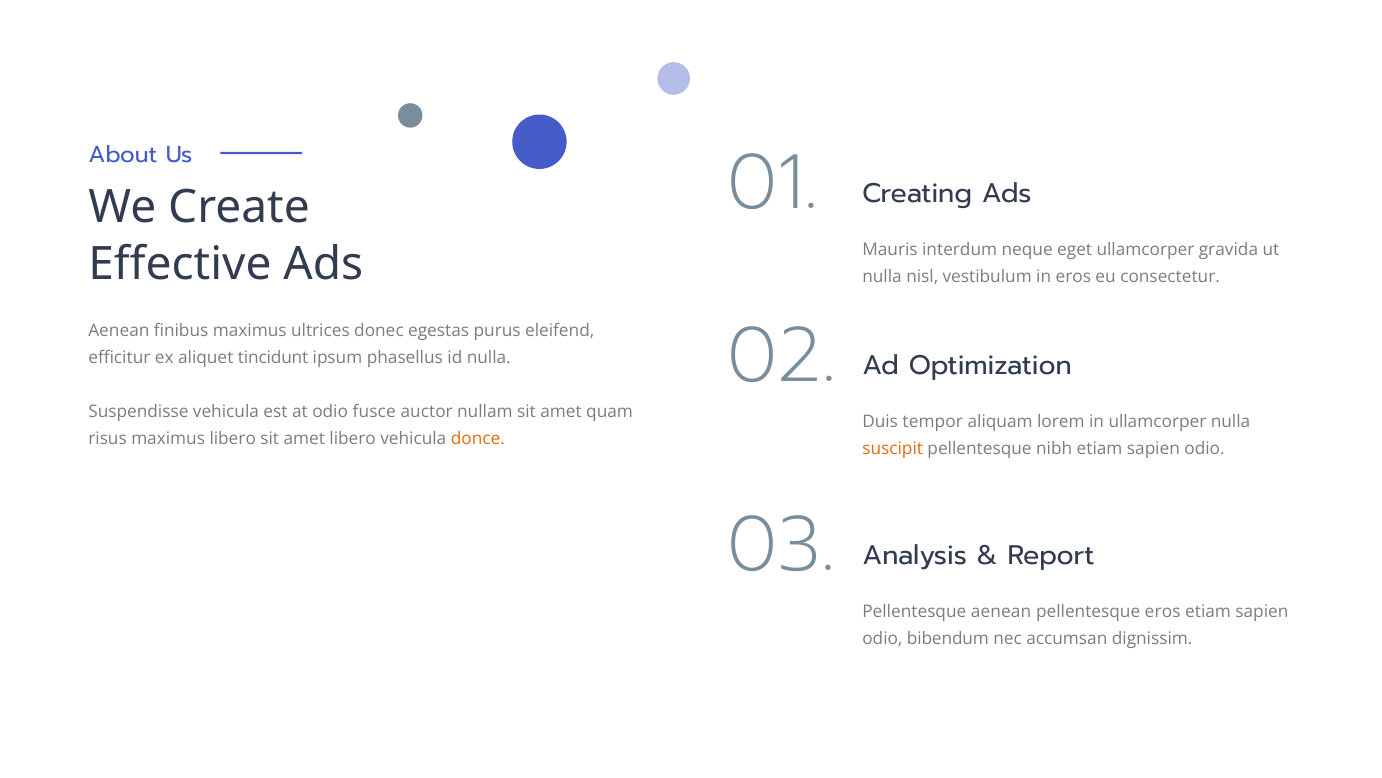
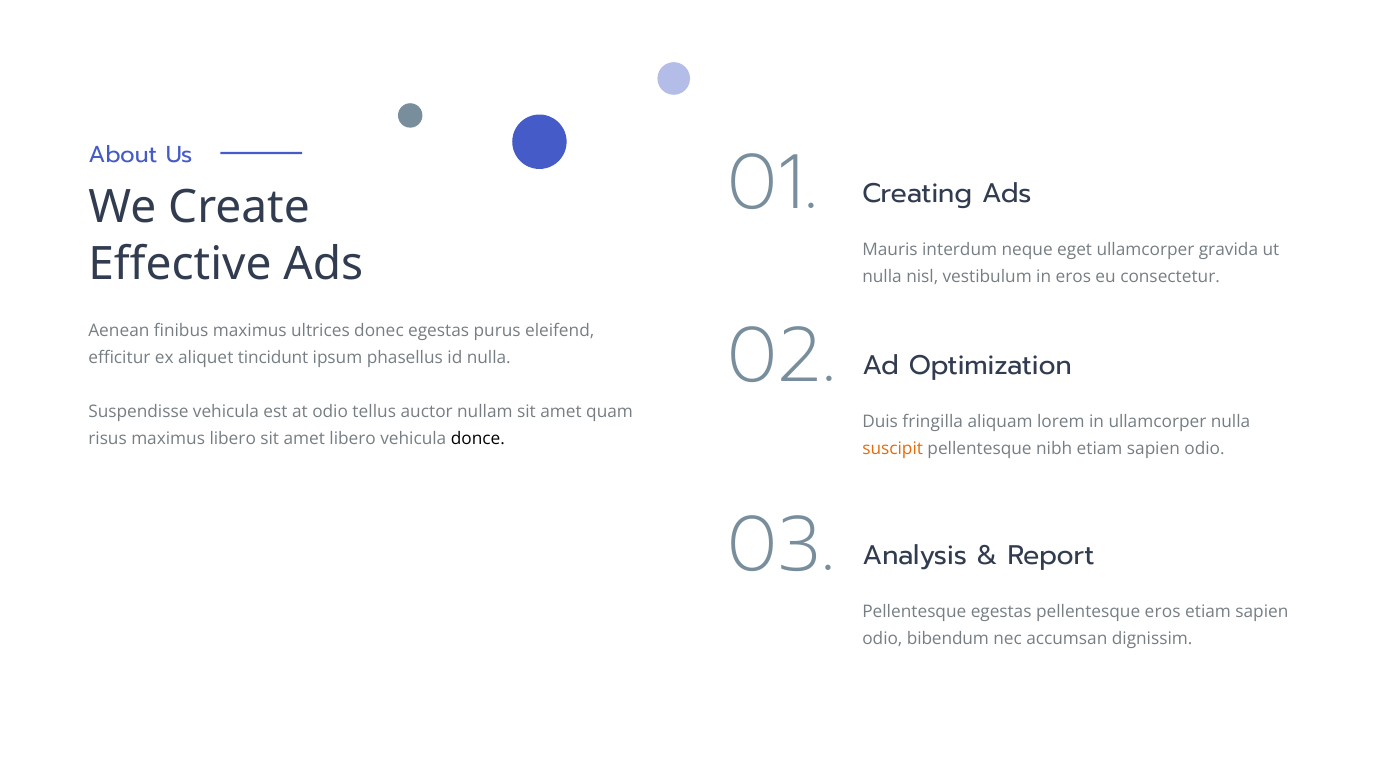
fusce: fusce -> tellus (374, 412)
tempor: tempor -> fringilla (933, 422)
donce colour: orange -> black (478, 438)
Pellentesque aenean: aenean -> egestas (1001, 611)
